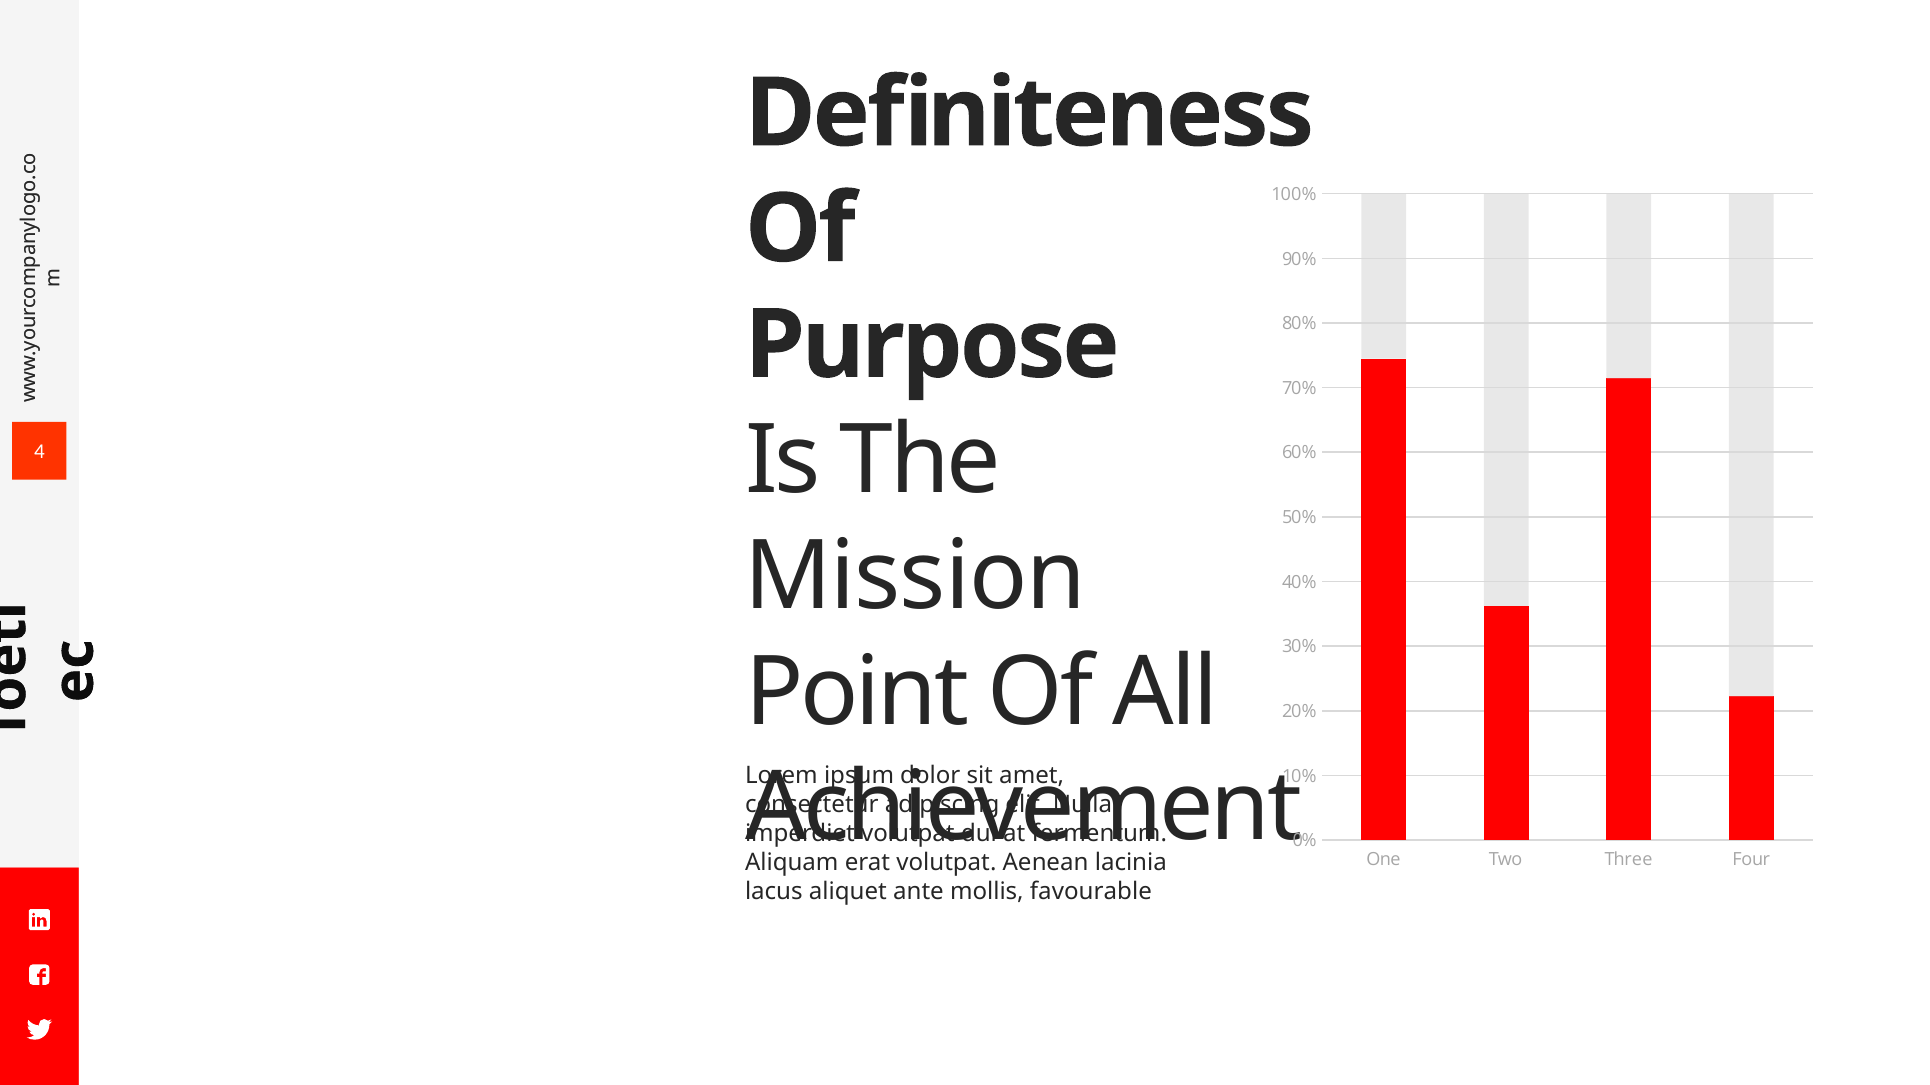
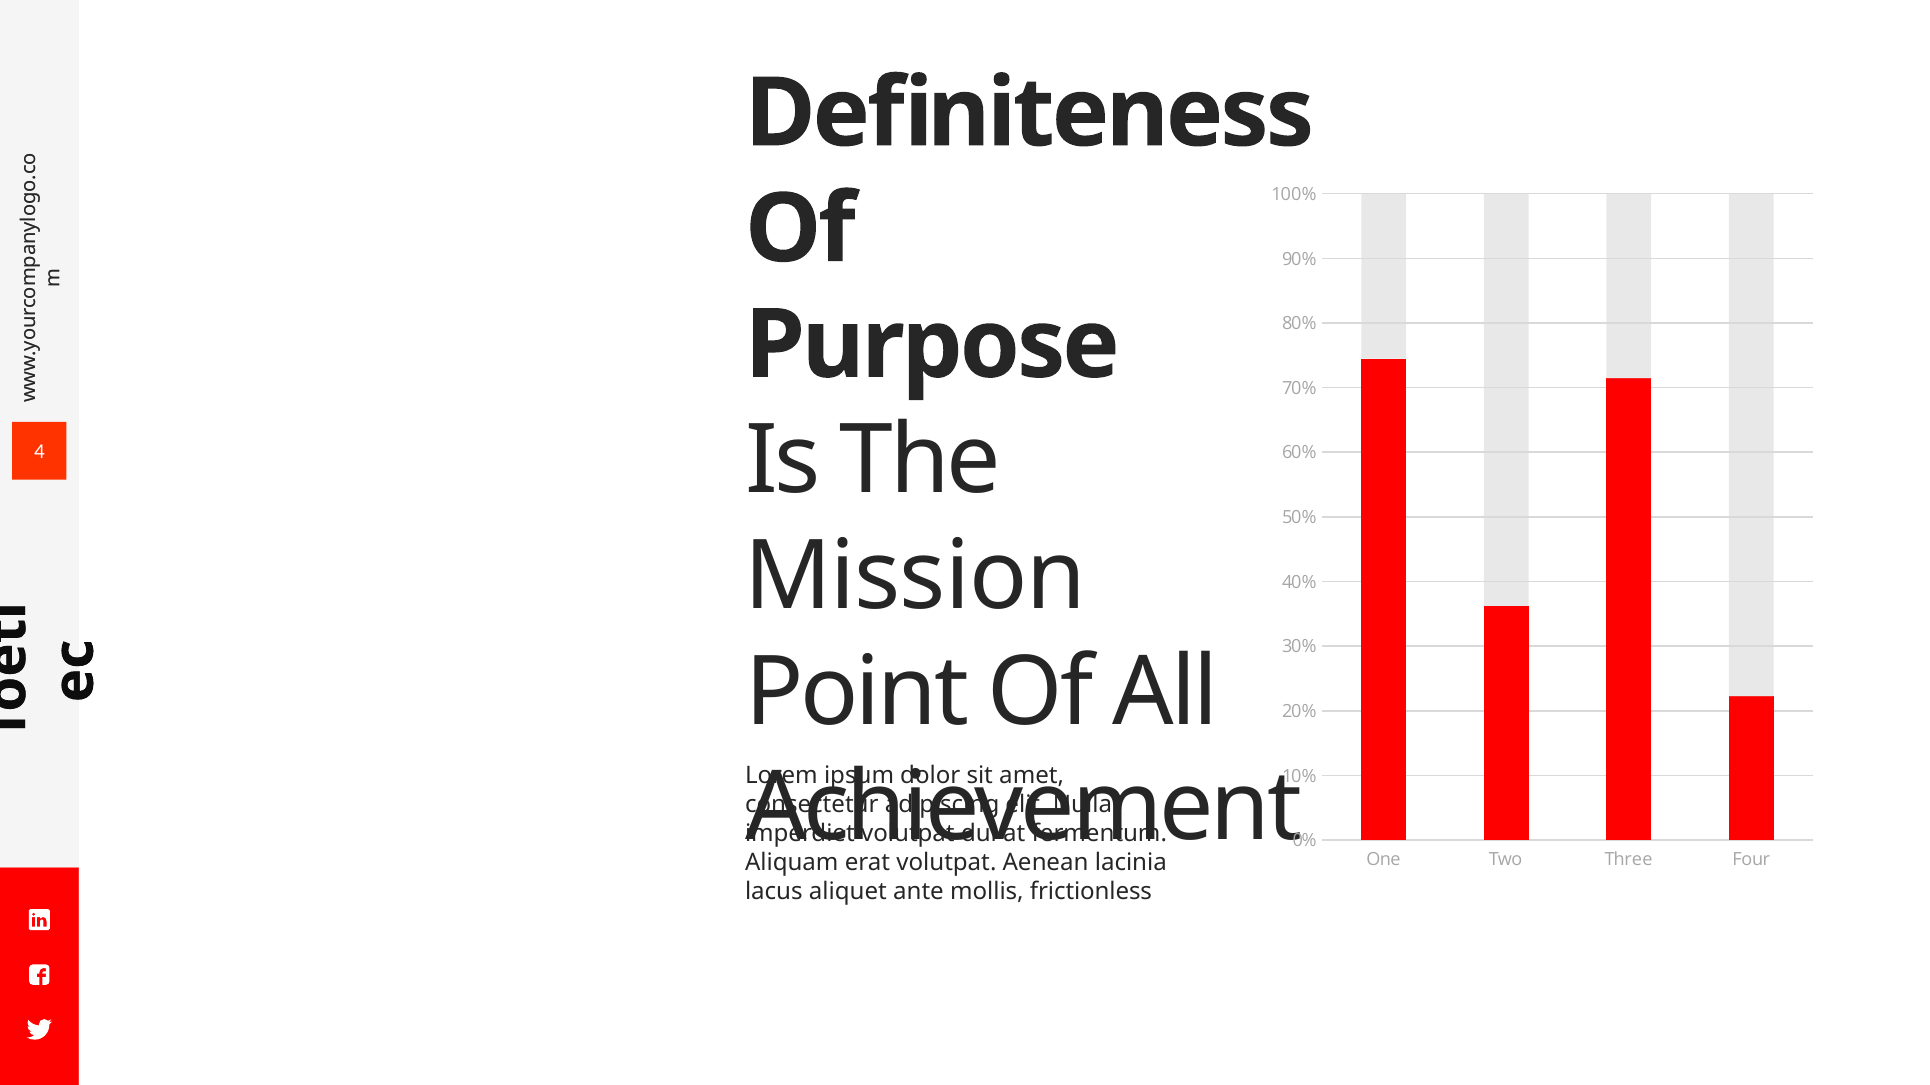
favourable: favourable -> frictionless (1091, 892)
